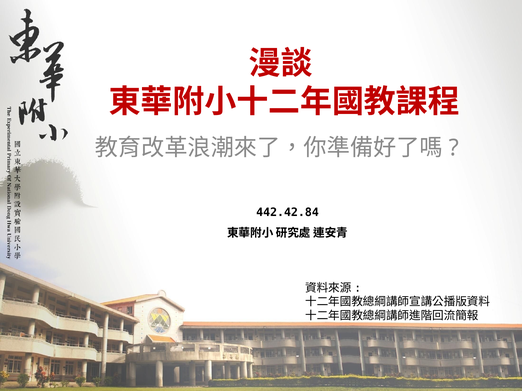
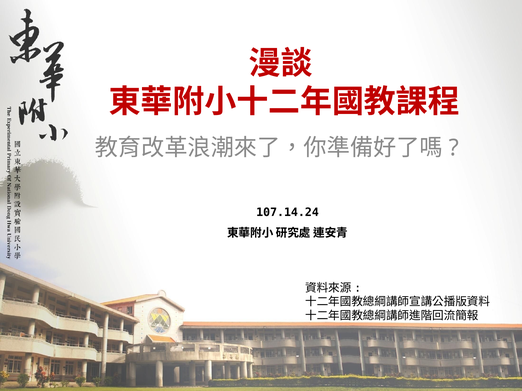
442.42.84: 442.42.84 -> 107.14.24 (287, 213)
